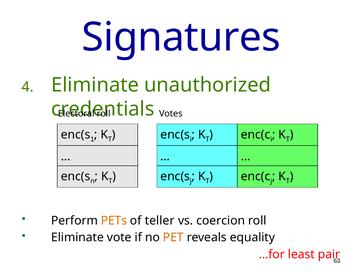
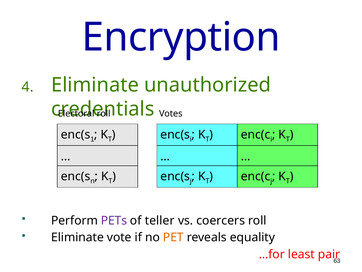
Signatures: Signatures -> Encryption (181, 37)
PETs colour: orange -> purple (114, 220)
coercion: coercion -> coercers (221, 220)
